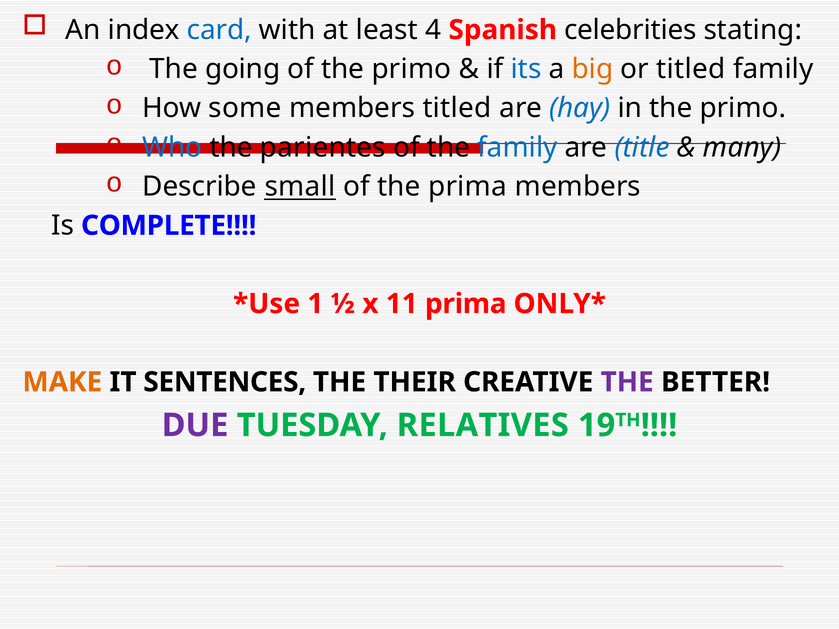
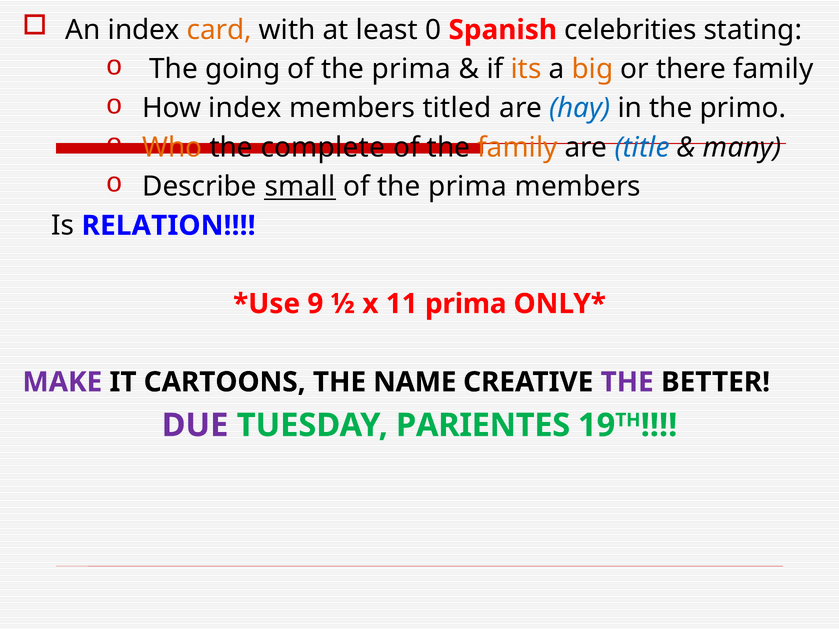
card colour: blue -> orange (219, 30)
4: 4 -> 0 (433, 30)
primo: primo -> prima (411, 69)
its colour: blue -> orange (526, 69)
or titled: titled -> there (691, 69)
How some: some -> index (245, 108)
Who colour: blue -> orange (172, 147)
parientes: parientes -> complete (323, 147)
family colour: blue -> orange (517, 147)
COMPLETE: COMPLETE -> RELATION (169, 226)
1: 1 -> 9 (315, 304)
MAKE colour: orange -> purple (62, 382)
SENTENCES: SENTENCES -> CARTOONS (225, 382)
THEIR: THEIR -> NAME (415, 382)
RELATIVES: RELATIVES -> PARIENTES (483, 425)
